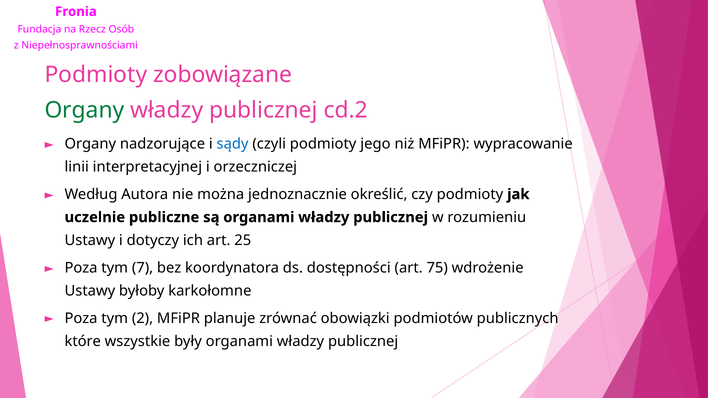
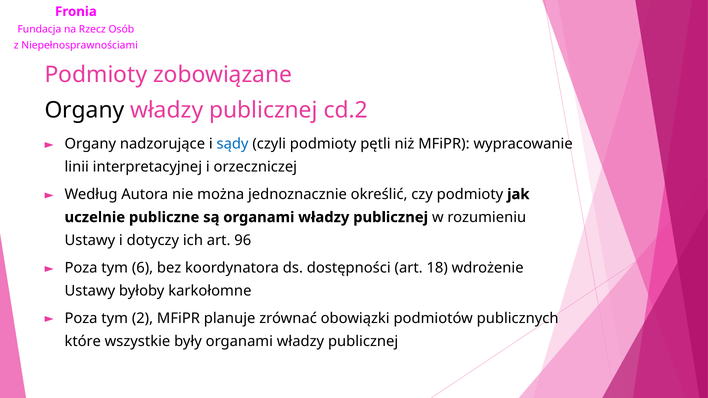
Organy colour: green -> black (84, 110)
jego: jego -> pętli (375, 144)
25: 25 -> 96 (243, 240)
7: 7 -> 6 (143, 268)
75: 75 -> 18 (437, 268)
